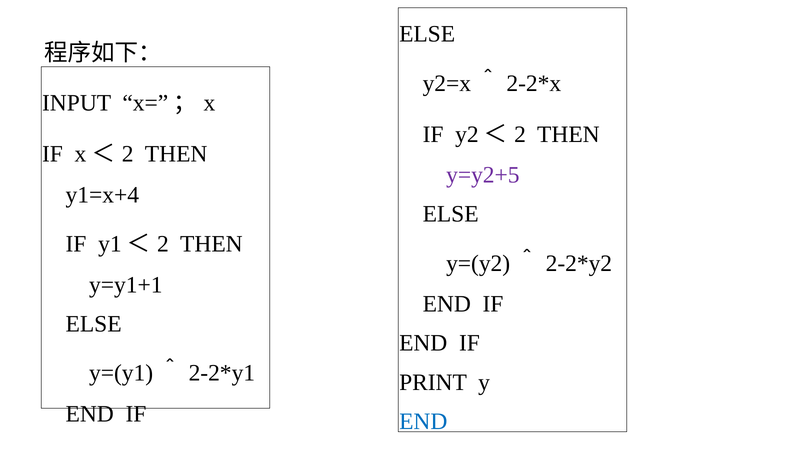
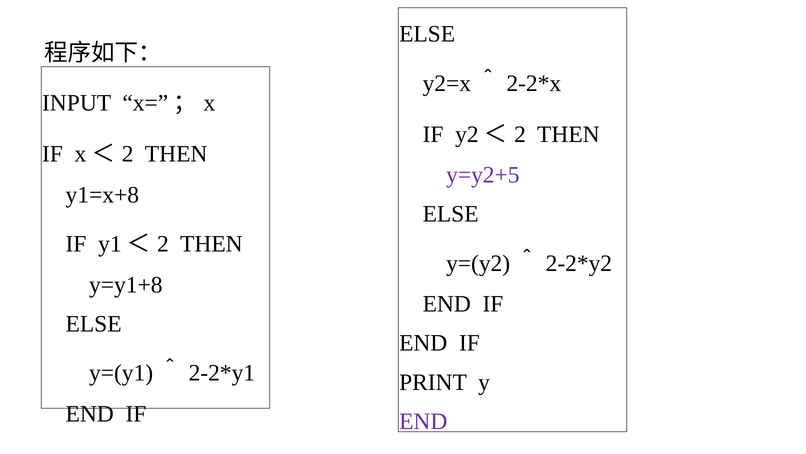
y1=x+4: y1=x+4 -> y1=x+8 (102, 195)
y=y1+1: y=y1+1 -> y=y1+8 (126, 285)
END colour: blue -> purple (423, 421)
